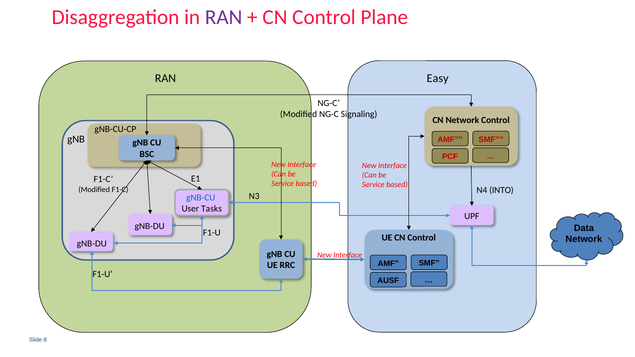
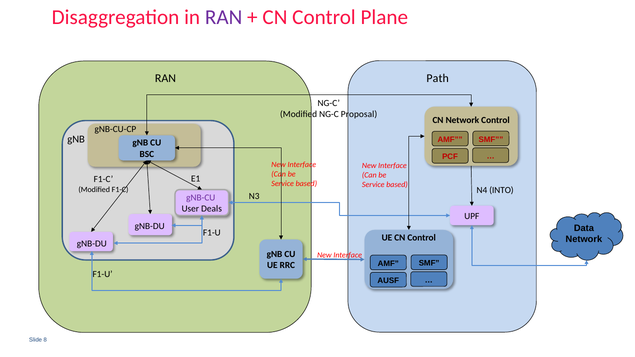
Easy: Easy -> Path (438, 78)
Signaling: Signaling -> Proposal (359, 114)
gNB-CU colour: blue -> purple (201, 198)
Tasks: Tasks -> Deals (212, 209)
